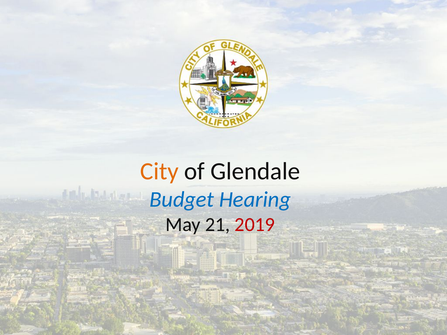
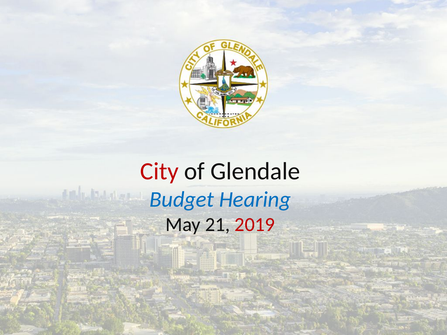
City colour: orange -> red (159, 172)
